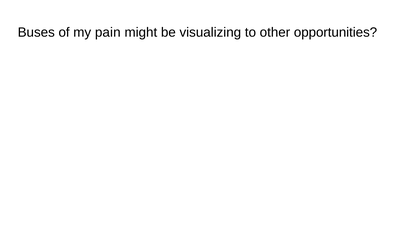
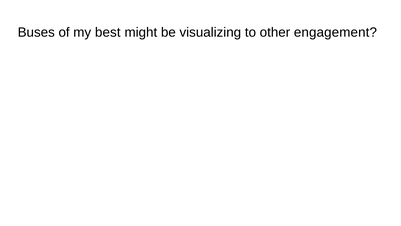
pain: pain -> best (108, 32)
opportunities: opportunities -> engagement (335, 32)
